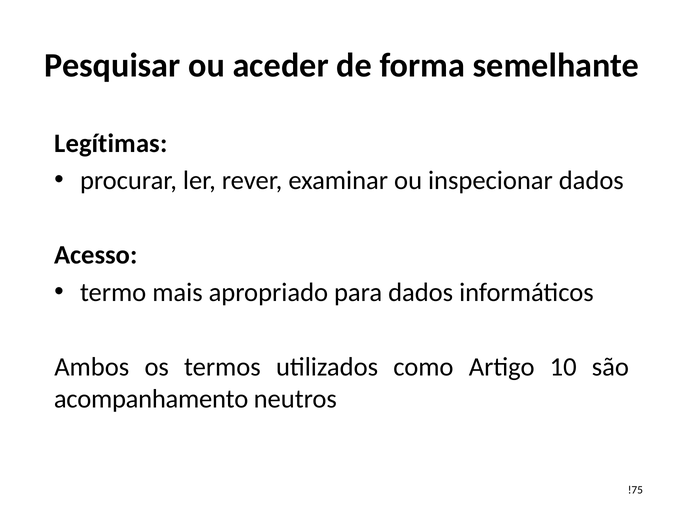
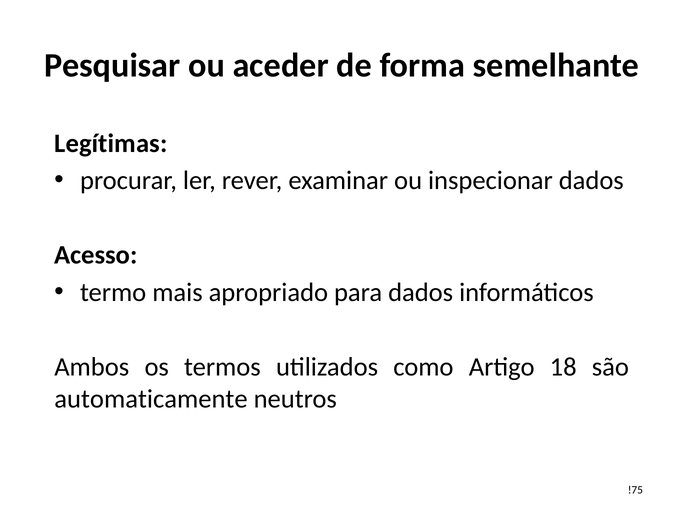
10: 10 -> 18 (563, 367)
acompanhamento: acompanhamento -> automaticamente (151, 399)
